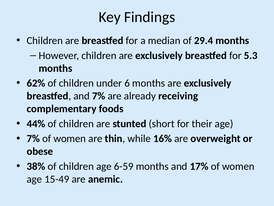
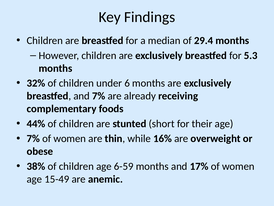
62%: 62% -> 32% (36, 83)
